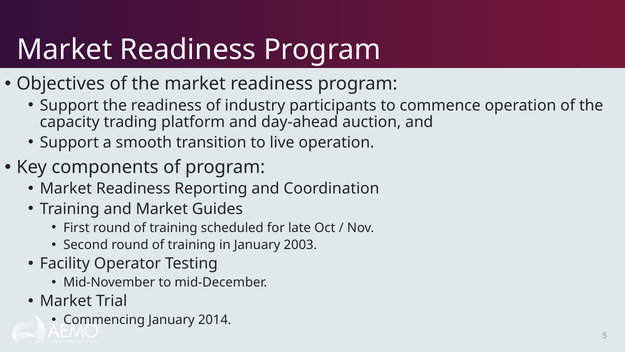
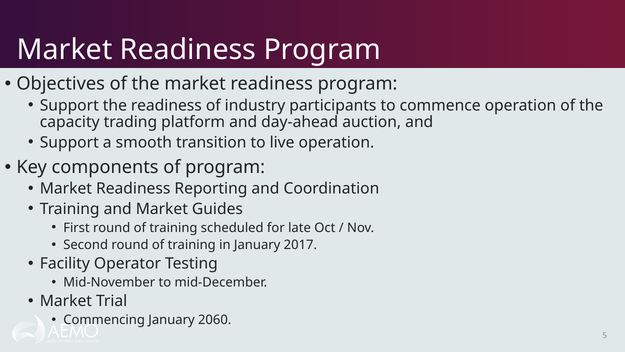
2003: 2003 -> 2017 (300, 245)
2014: 2014 -> 2060 (215, 320)
